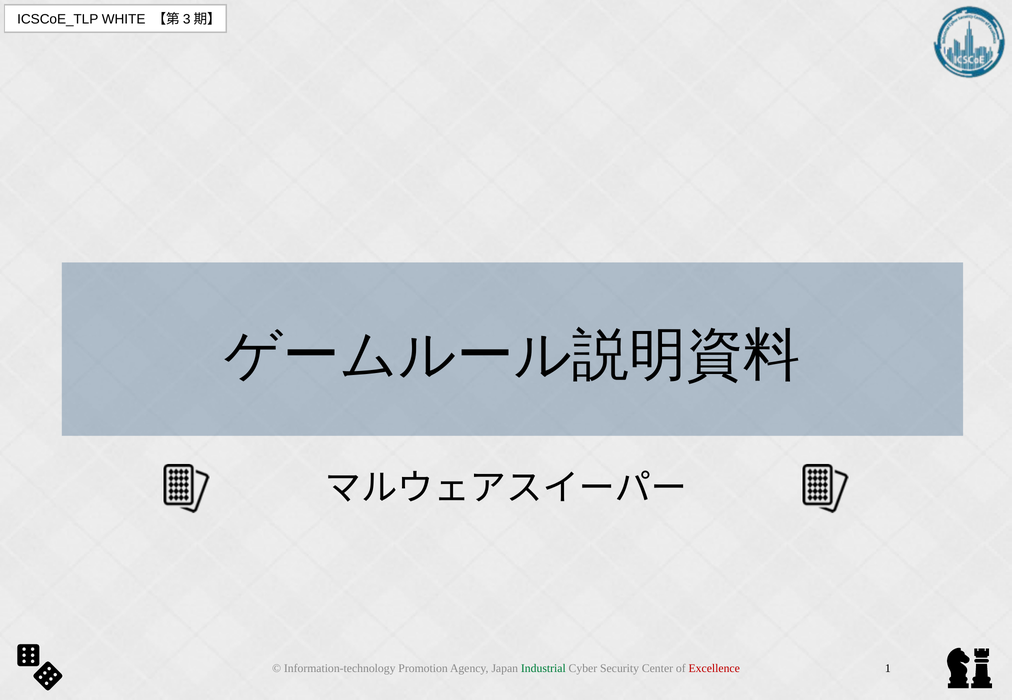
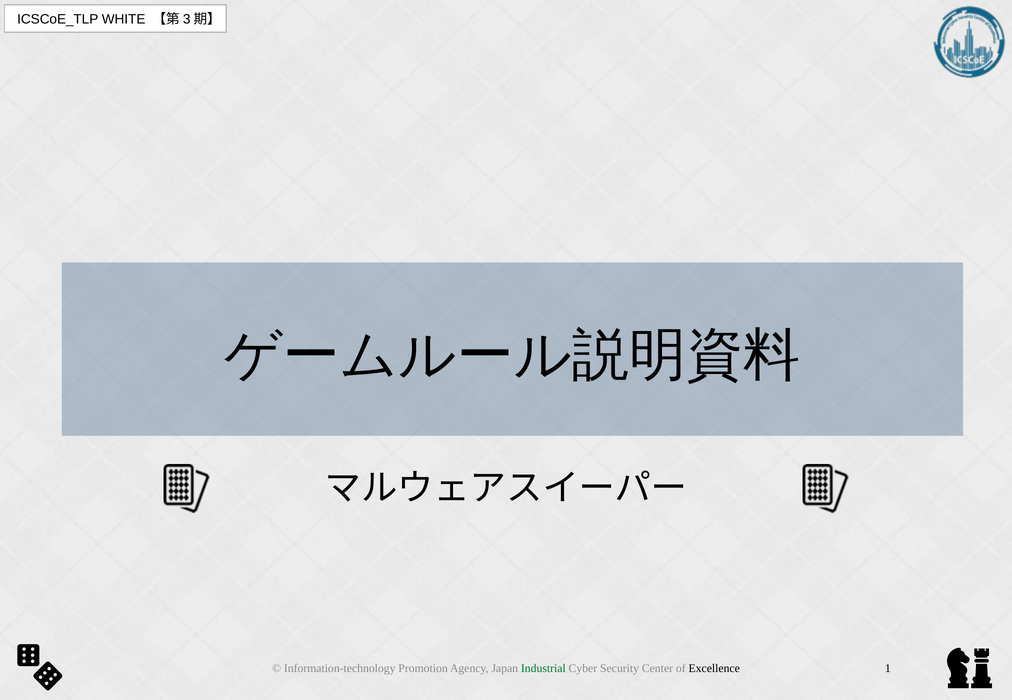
Excellence colour: red -> black (714, 669)
